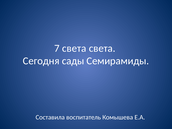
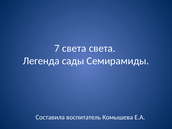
Сегодня: Сегодня -> Легенда (41, 61)
